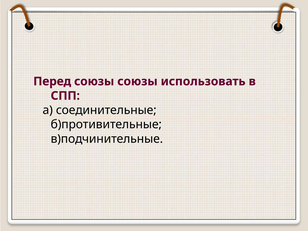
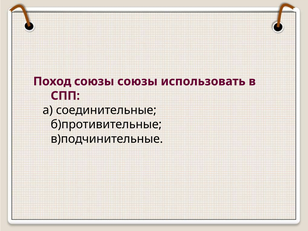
Перед: Перед -> Поход (52, 81)
